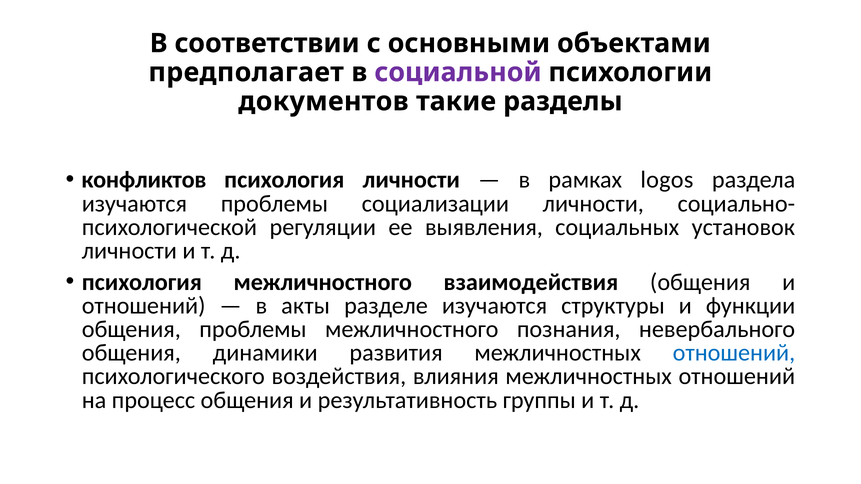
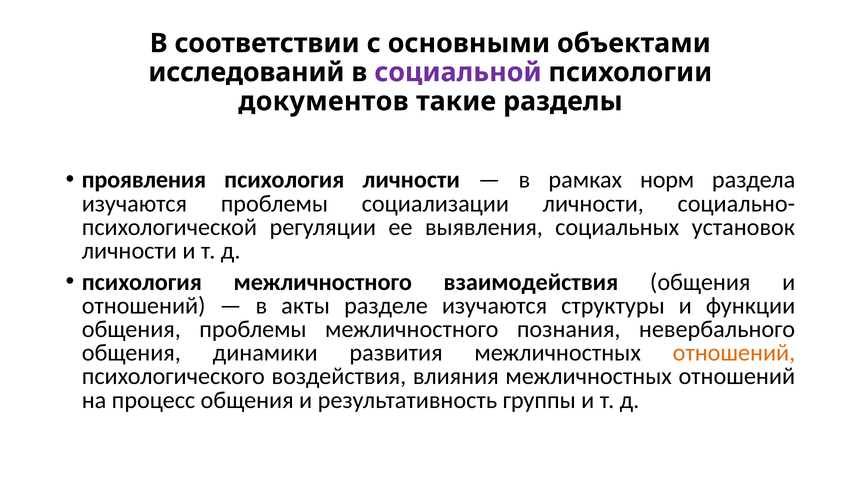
предполагает: предполагает -> исследований (246, 72)
конфликтов: конфликтов -> проявления (144, 180)
logos: logos -> норм (667, 180)
отношений colour: blue -> orange (734, 353)
